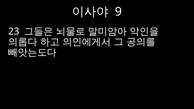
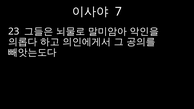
9: 9 -> 7 (118, 12)
